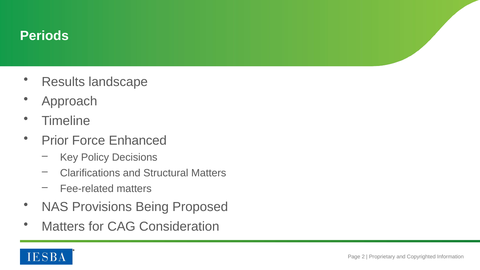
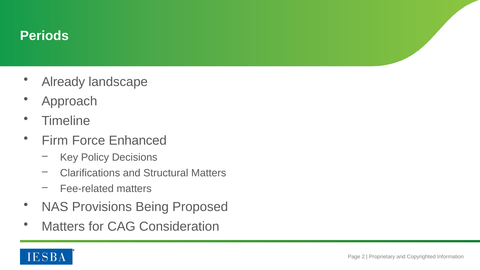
Results: Results -> Already (63, 82)
Prior: Prior -> Firm (55, 141)
